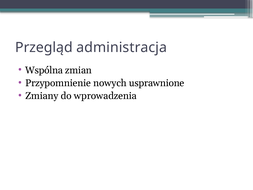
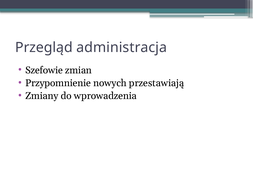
Wspólna: Wspólna -> Szefowie (44, 70)
usprawnione: usprawnione -> przestawiają (157, 83)
